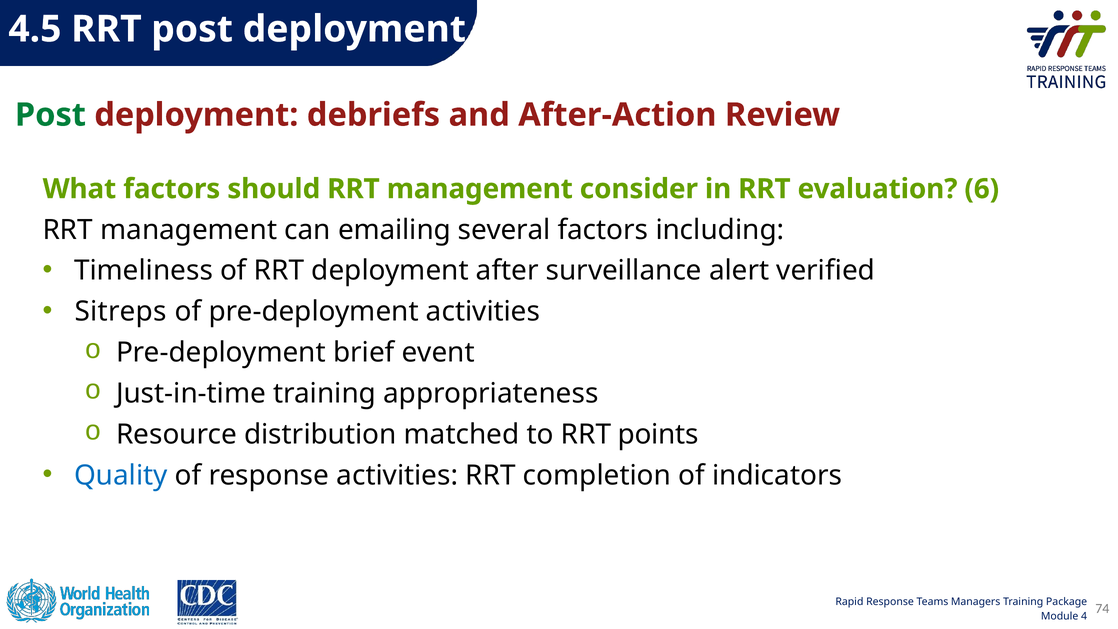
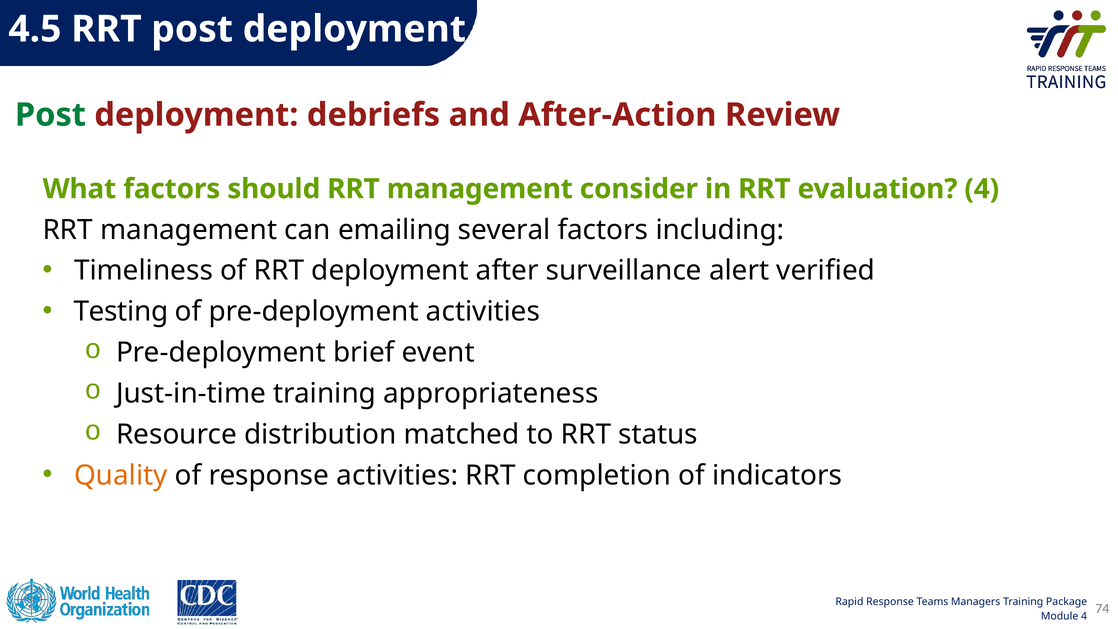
evaluation 6: 6 -> 4 (982, 189)
Sitreps: Sitreps -> Testing (121, 312)
points: points -> status (658, 434)
Quality colour: blue -> orange (121, 475)
